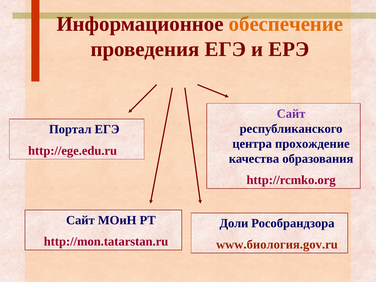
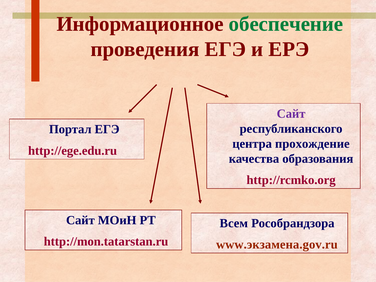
обеспечение colour: orange -> green (286, 24)
Доли: Доли -> Всем (234, 223)
www.биология.gov.ru: www.биология.gov.ru -> www.экзамена.gov.ru (277, 244)
